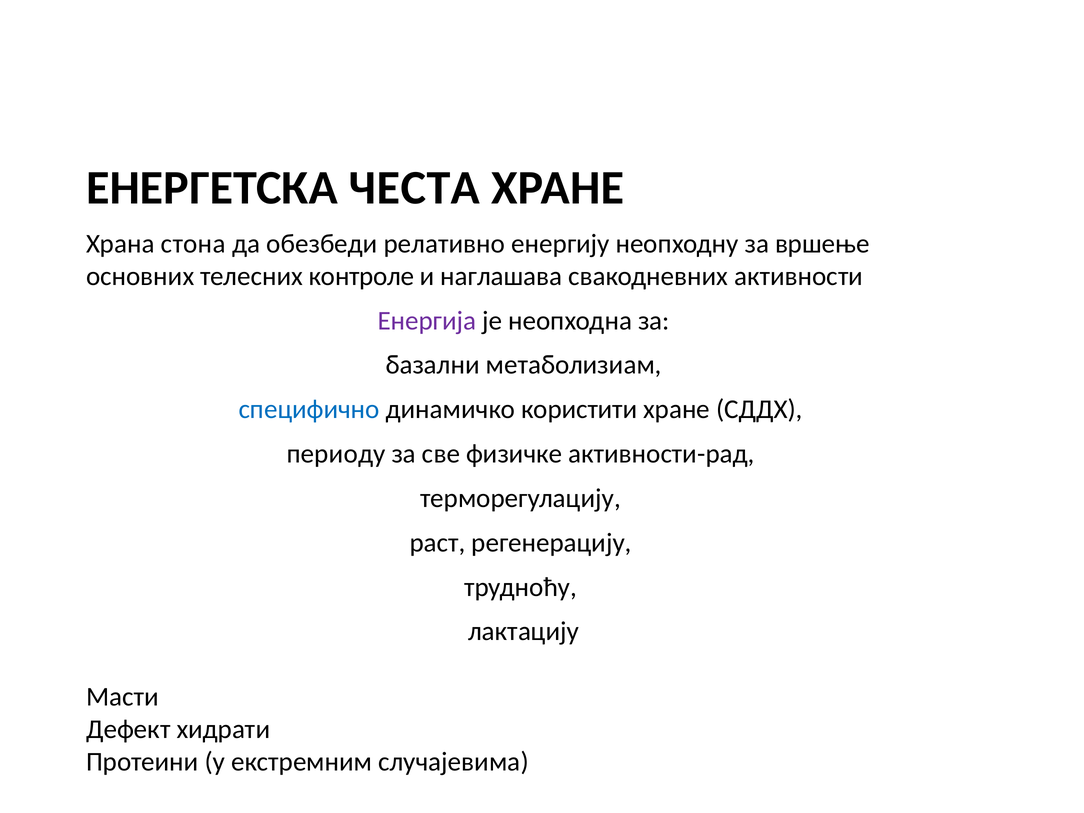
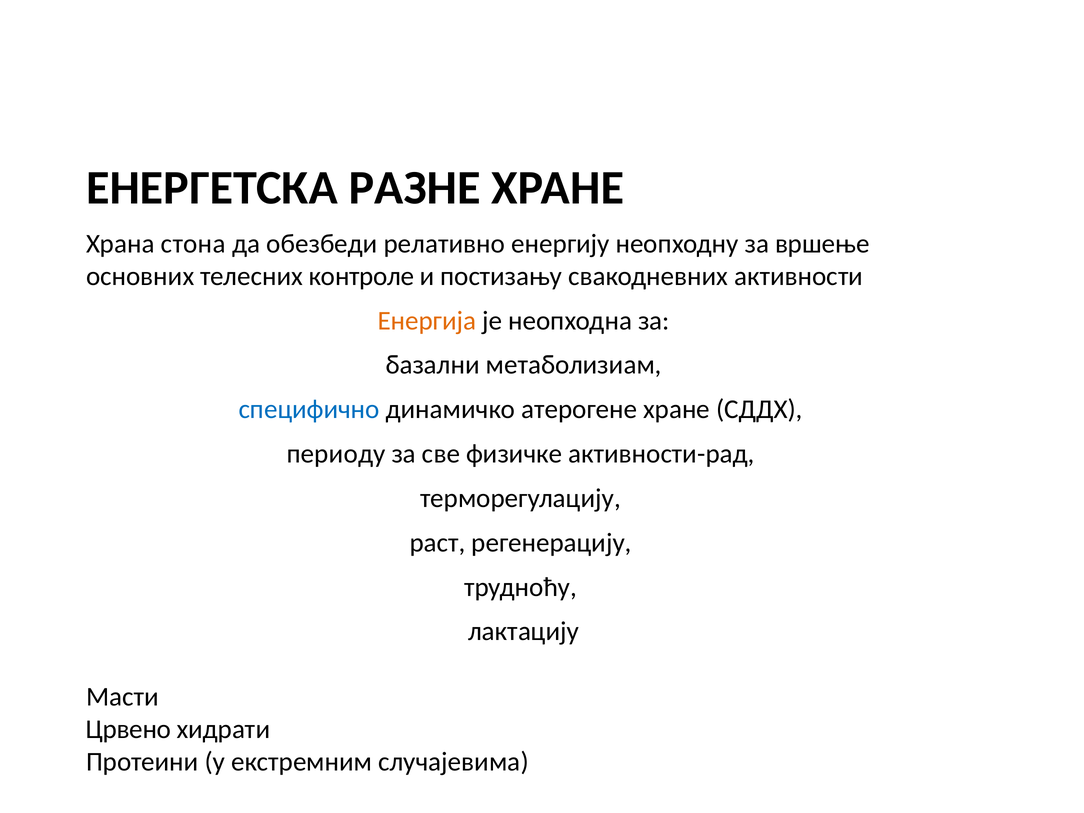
ЧЕСТА: ЧЕСТА -> РАЗНЕ (415, 188)
наглашава: наглашава -> постизању (501, 276)
Енергија colour: purple -> orange (427, 321)
користити: користити -> атерогене (579, 409)
Дефект: Дефект -> Црвено (128, 729)
